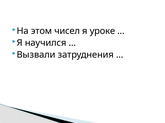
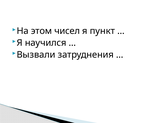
уроке: уроке -> пункт (102, 31)
